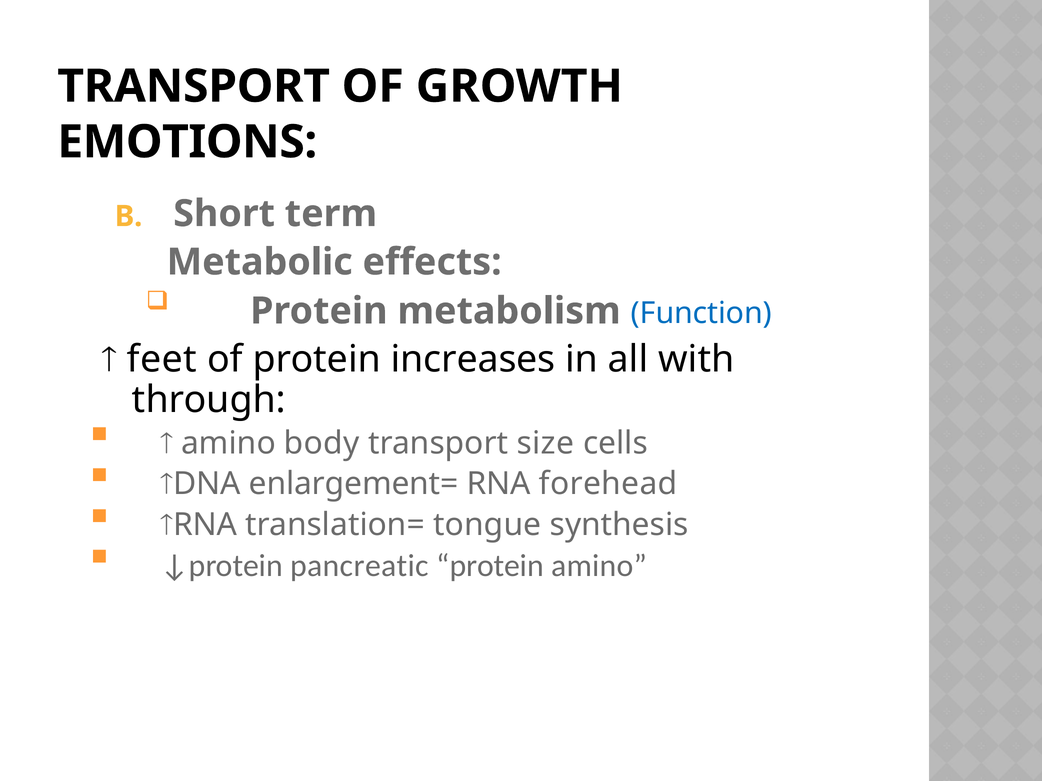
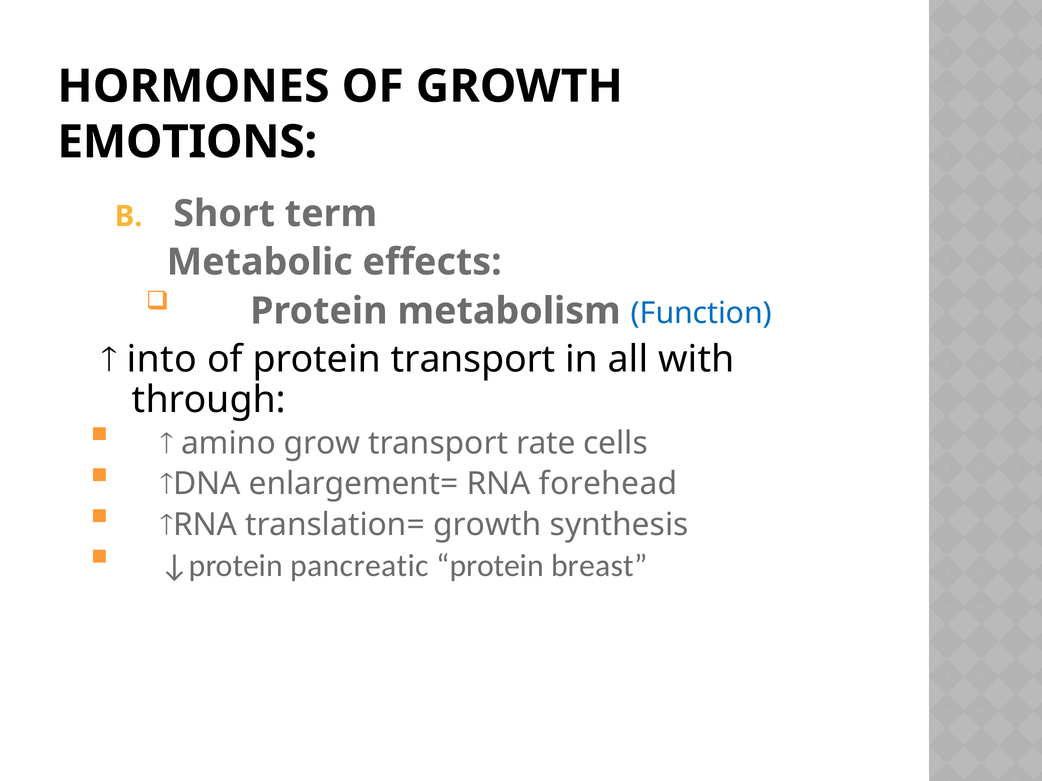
TRANSPORT: TRANSPORT -> HORMONES (193, 86)
feet: feet -> into (162, 360)
protein increases: increases -> transport (473, 360)
body: body -> grow (322, 443)
size: size -> rate (546, 443)
translation= tongue: tongue -> growth (487, 525)
protein amino: amino -> breast (599, 566)
